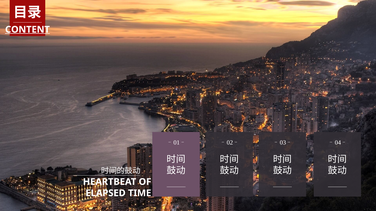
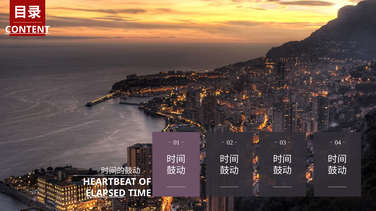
ELAPSED underline: none -> present (106, 193)
